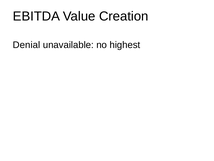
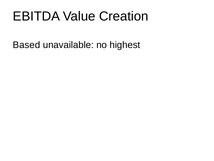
Denial: Denial -> Based (26, 45)
